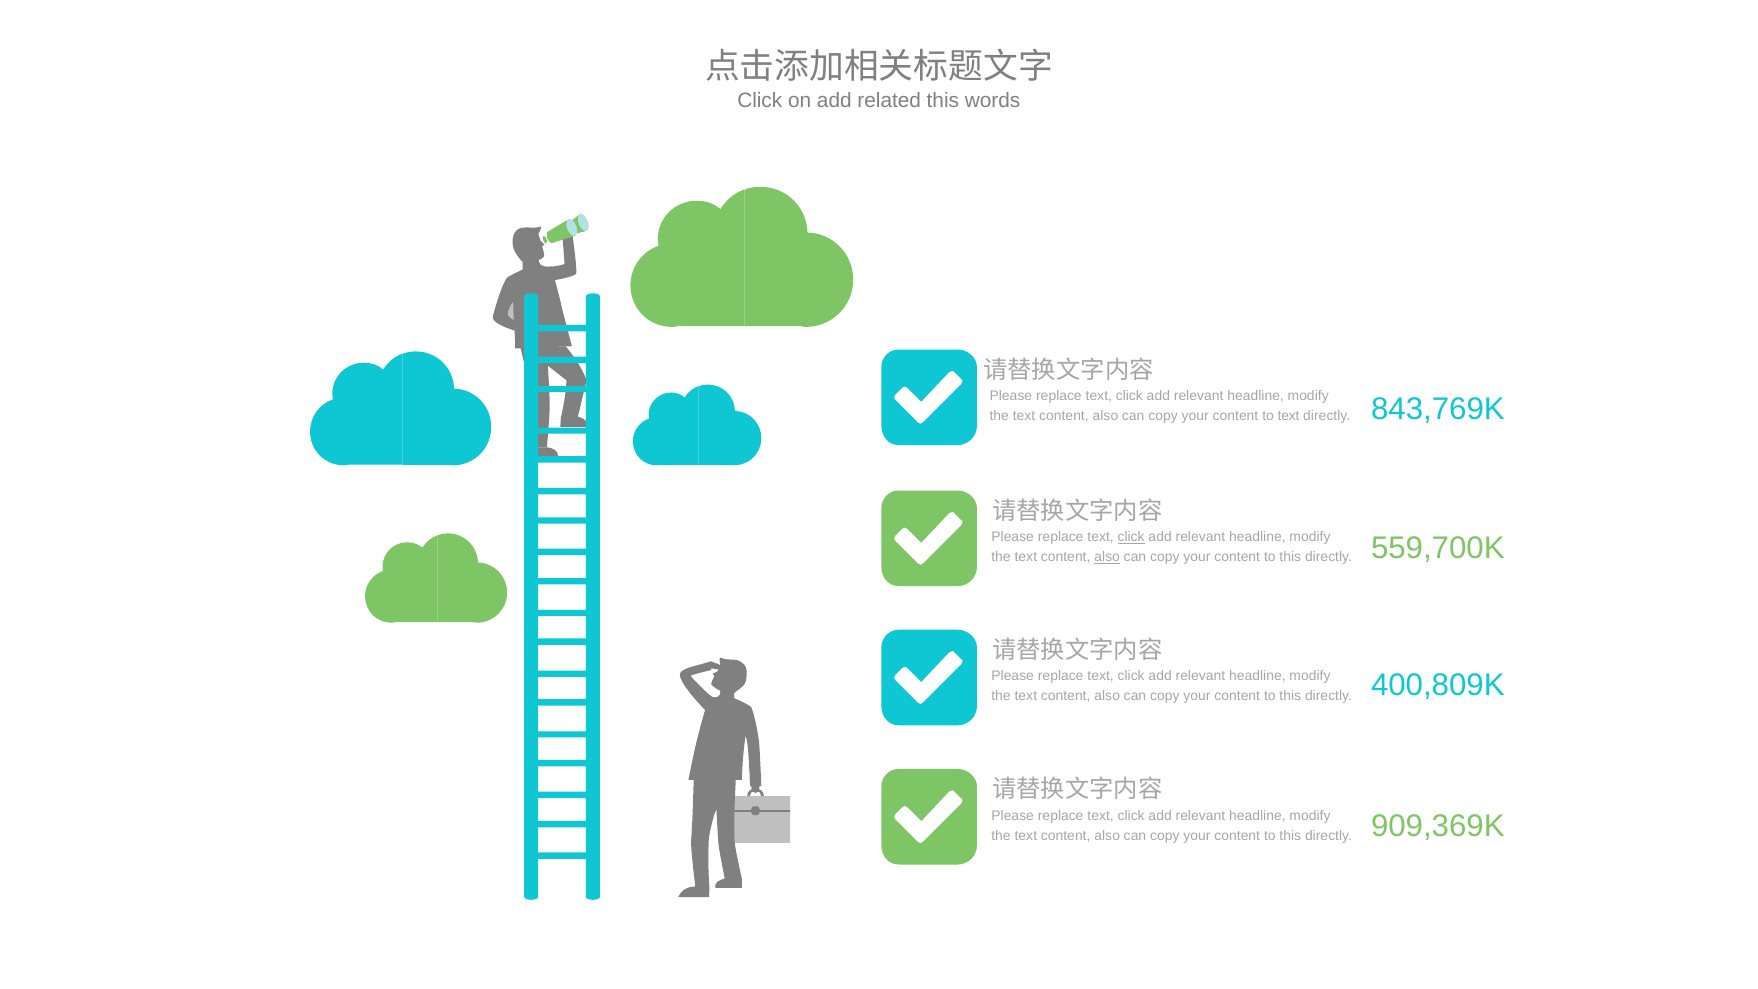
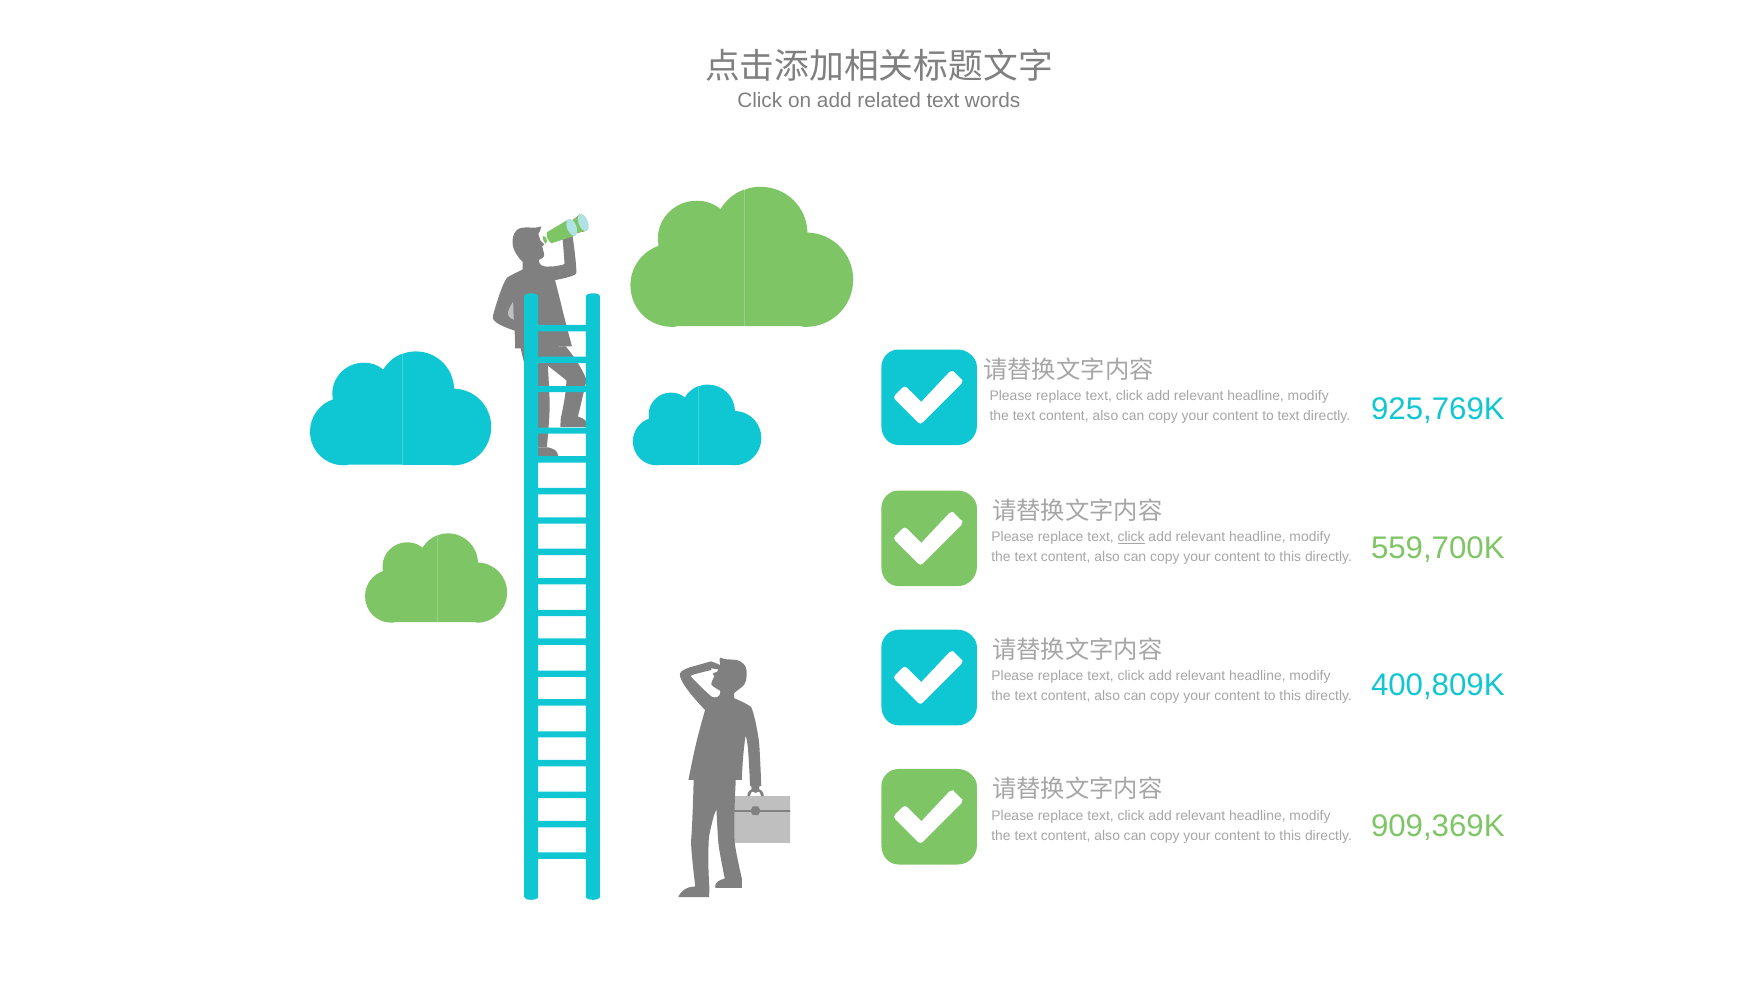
related this: this -> text (943, 100)
843,769K: 843,769K -> 925,769K (1438, 409)
also underline: present -> none (1107, 557)
